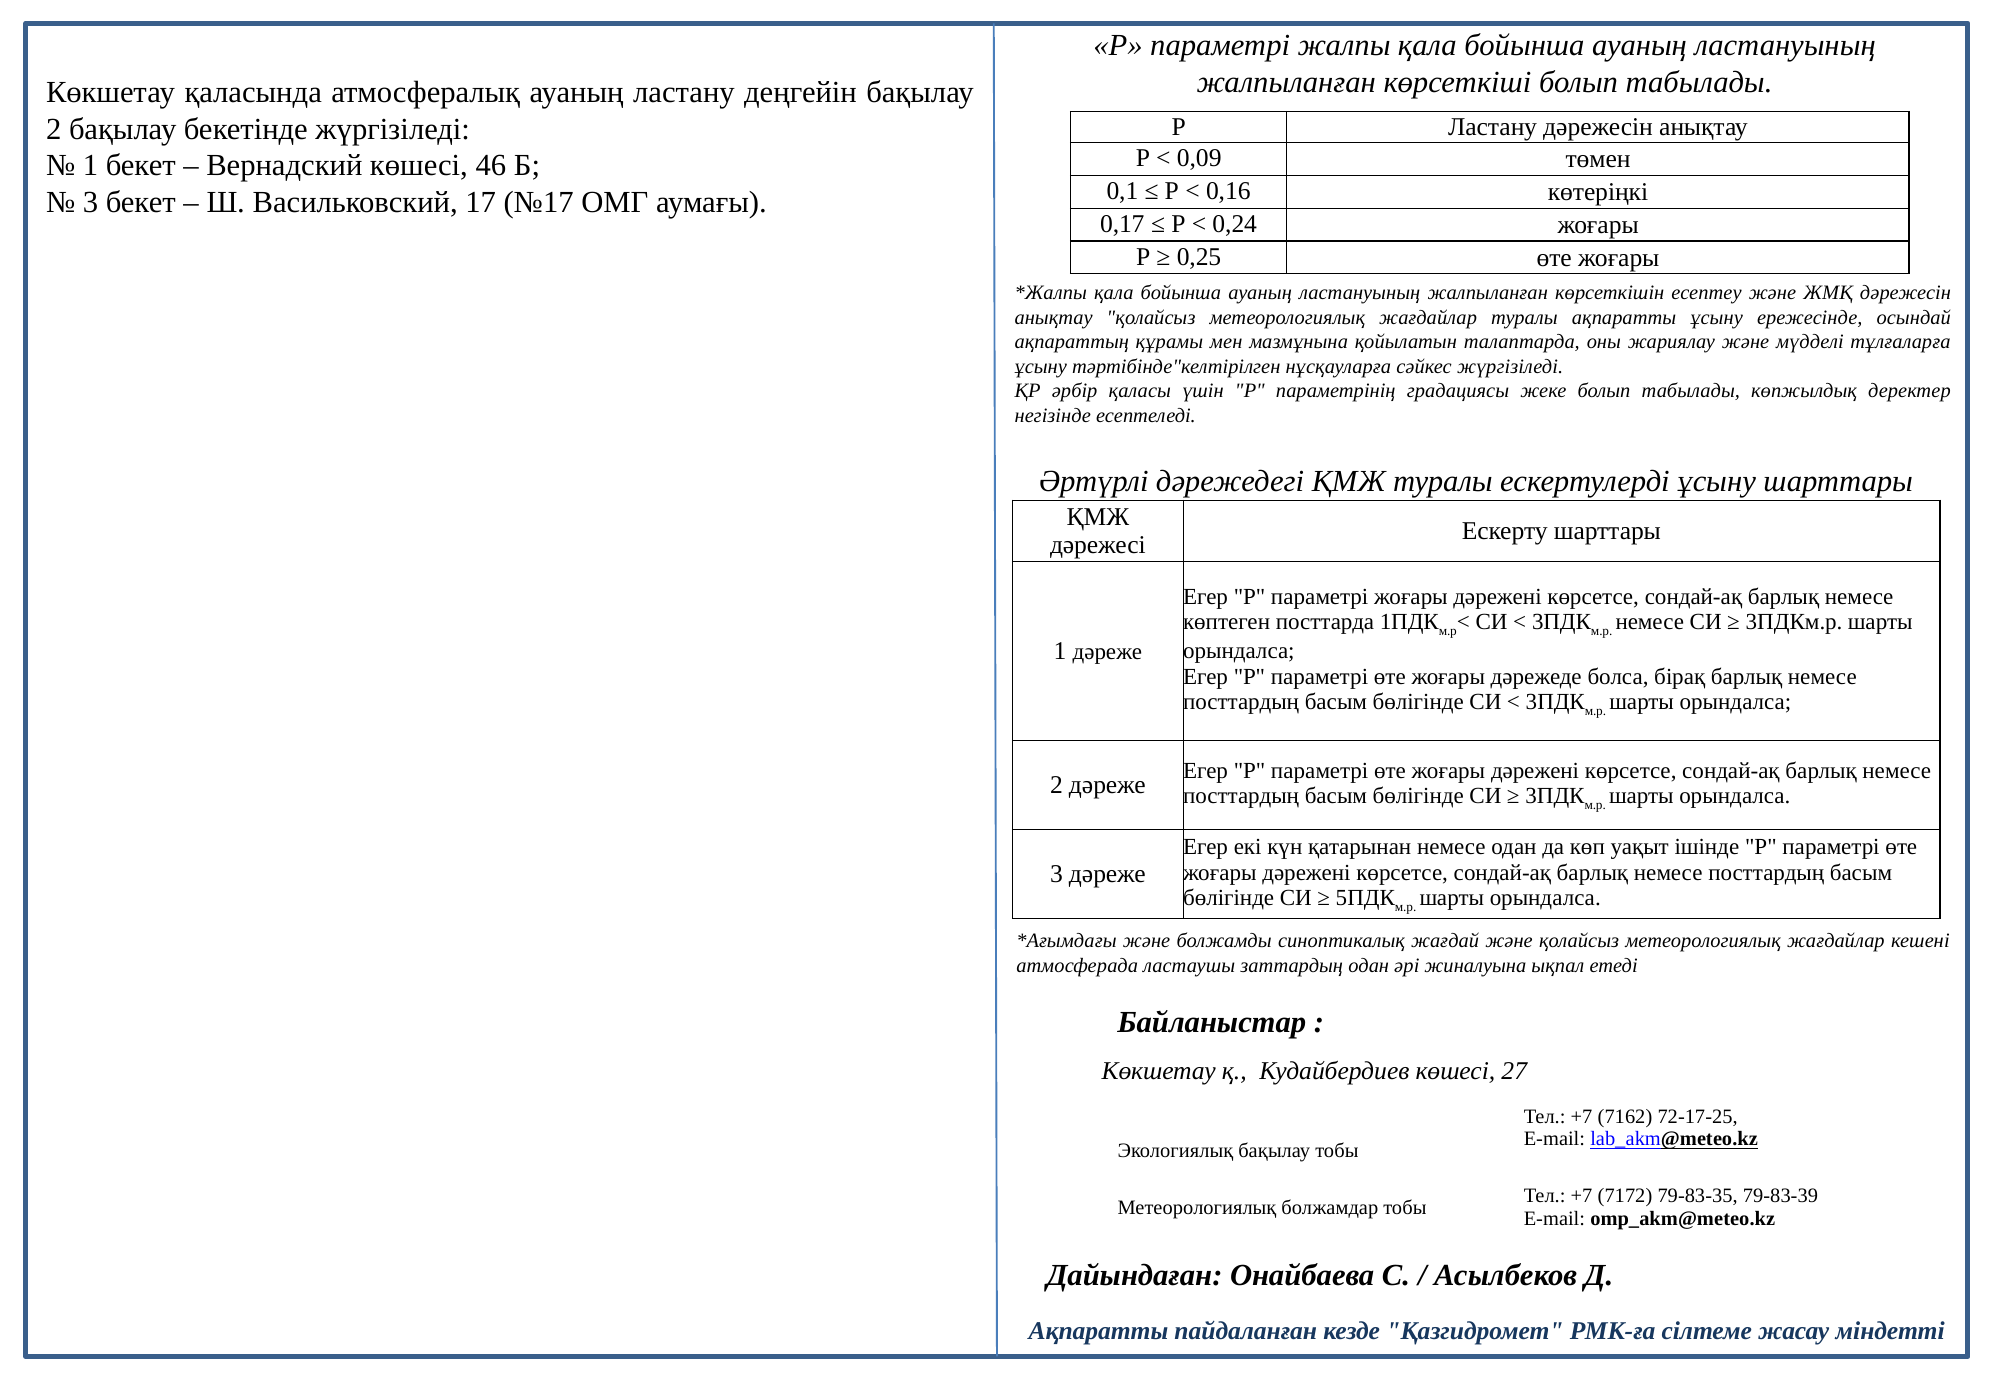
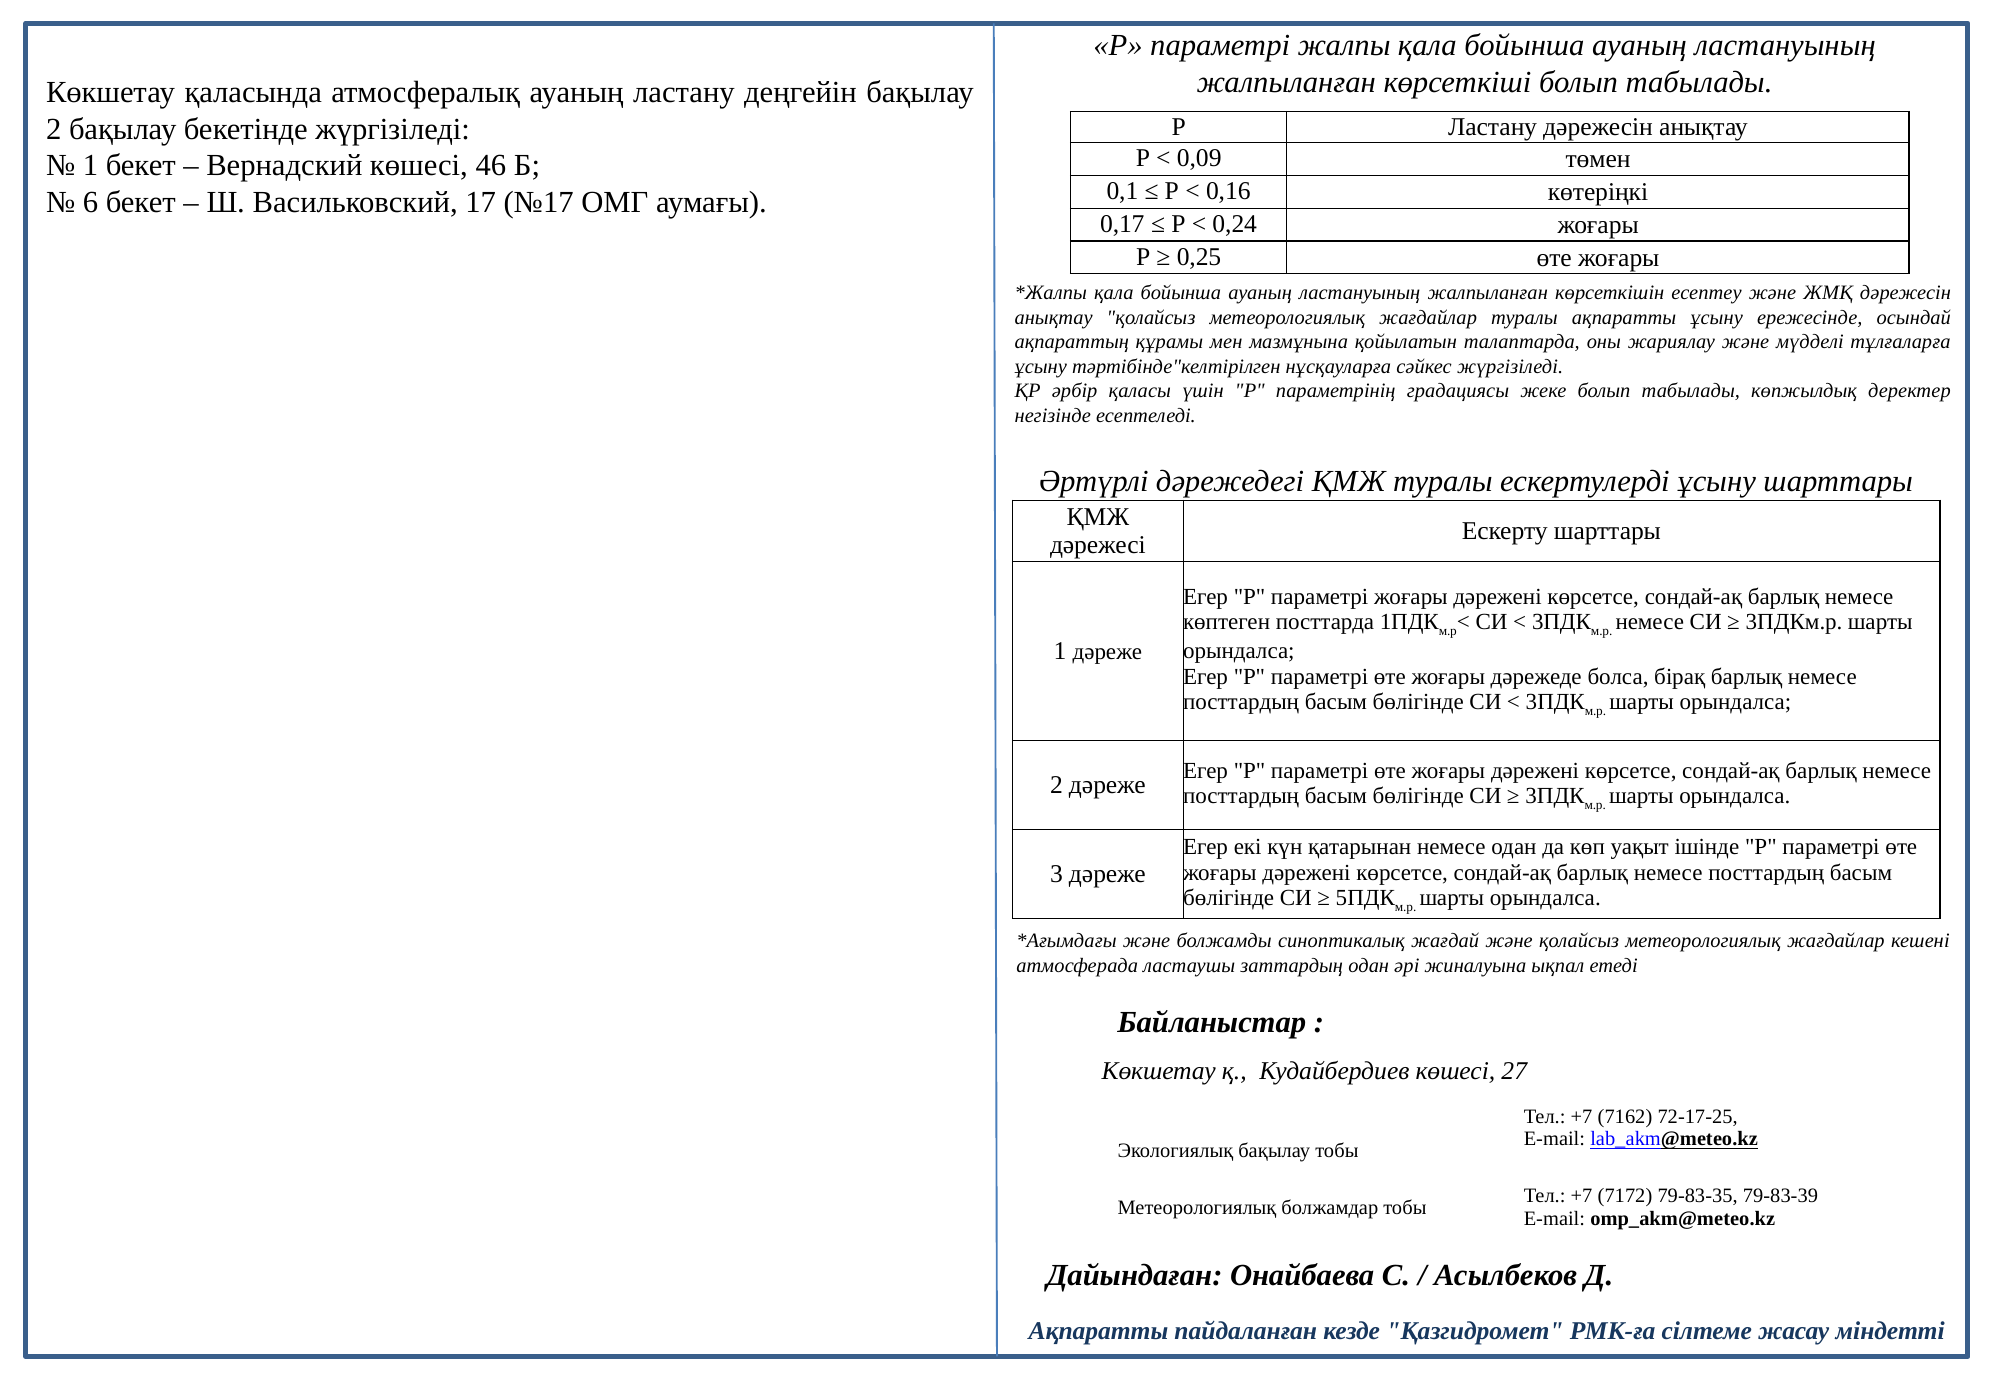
3: 3 -> 6 (91, 203)
